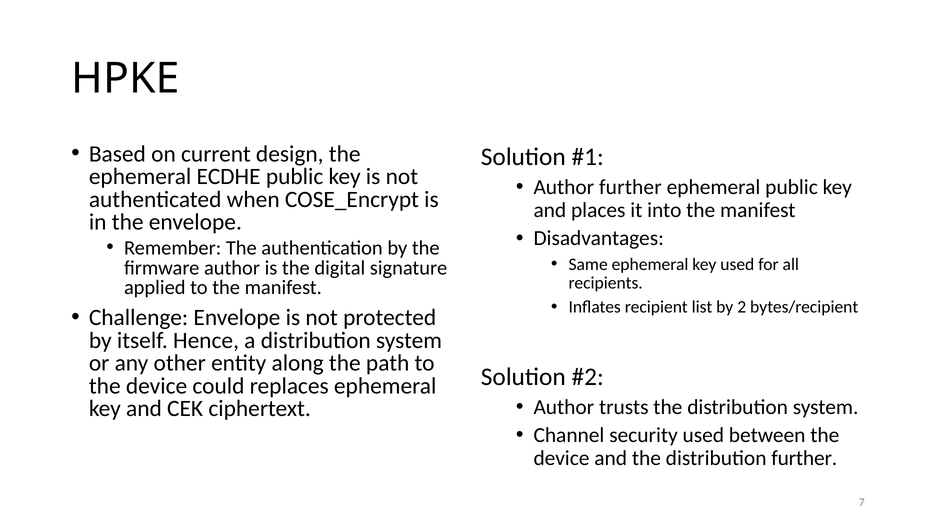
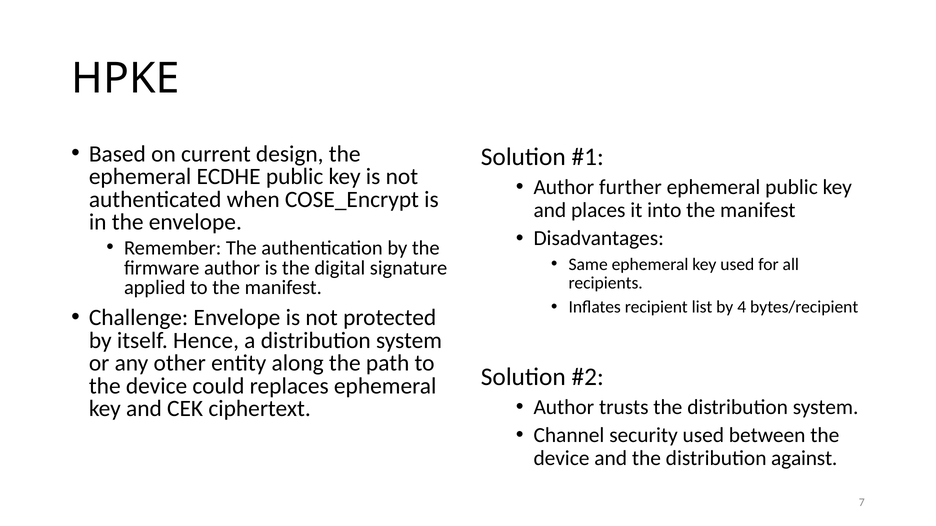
2: 2 -> 4 (742, 307)
distribution further: further -> against (804, 459)
